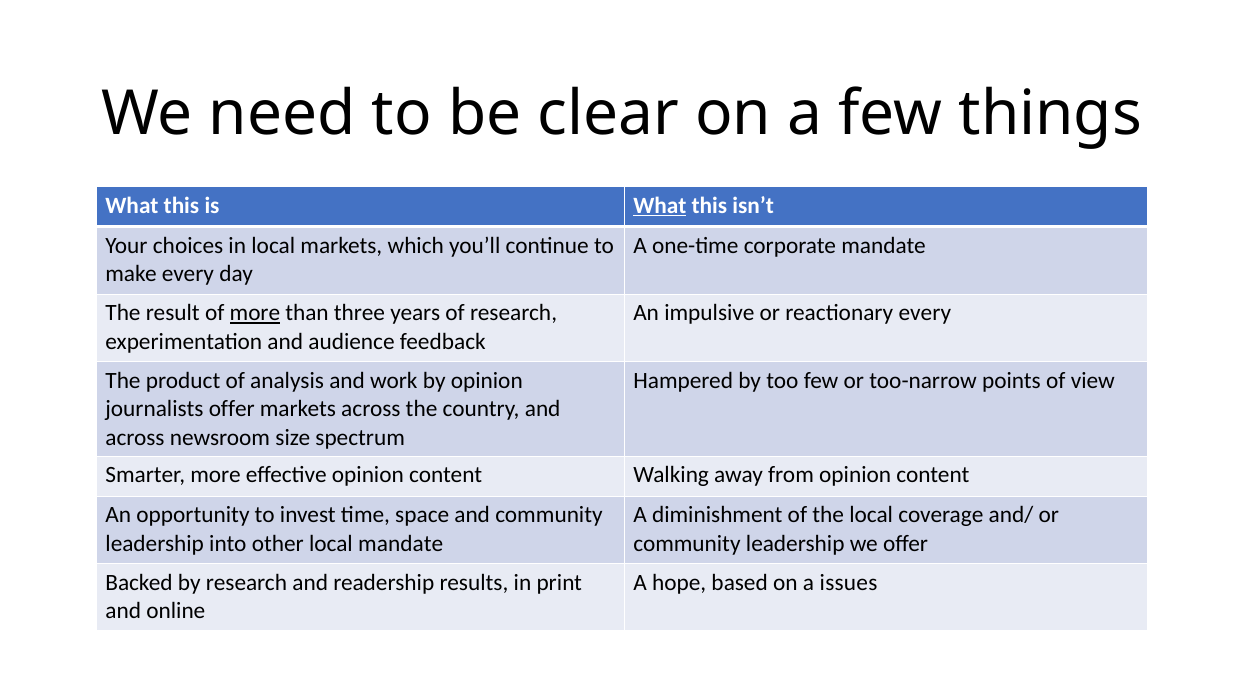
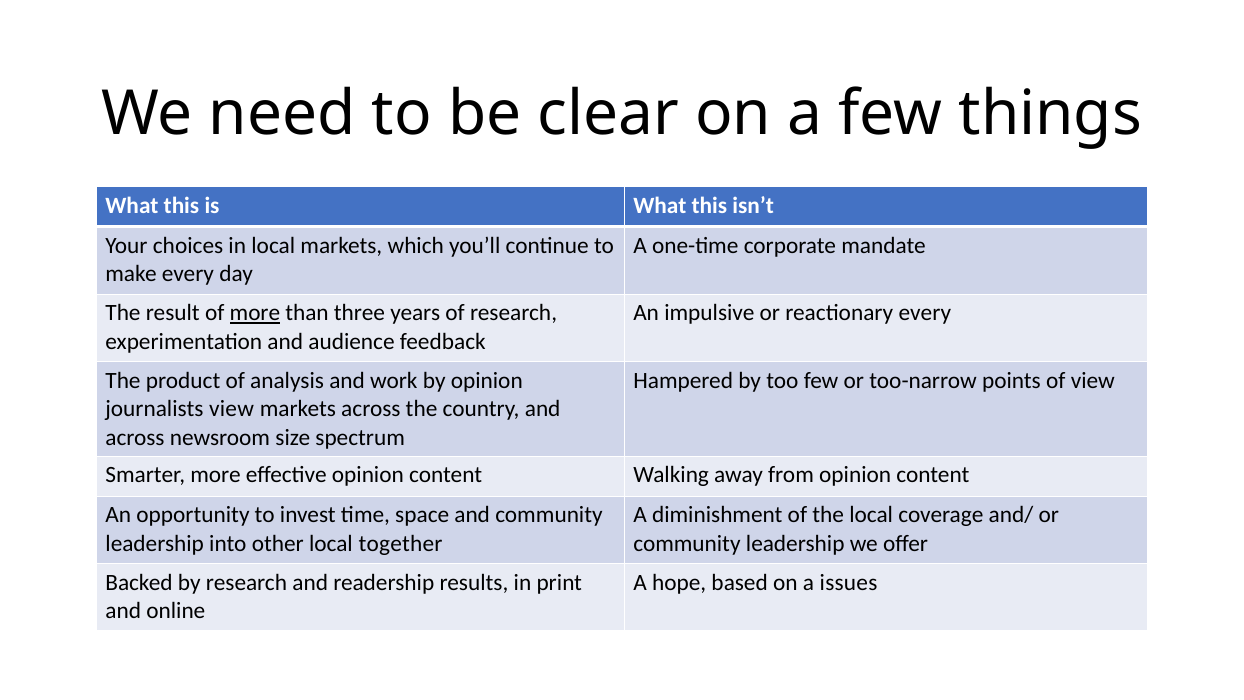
What underline: present -> none (660, 206)
journalists offer: offer -> view (232, 409)
local mandate: mandate -> together (401, 543)
